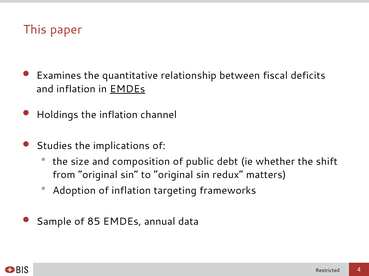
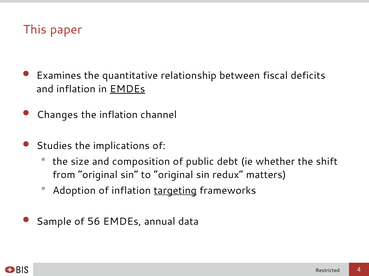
Holdings: Holdings -> Changes (57, 115)
targeting underline: none -> present (175, 191)
85: 85 -> 56 (94, 222)
